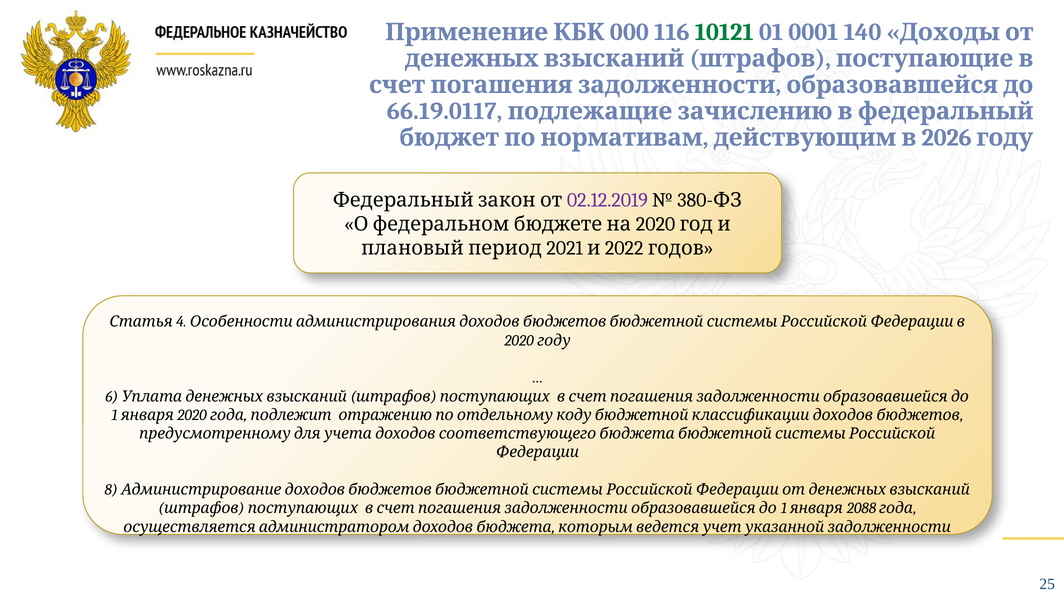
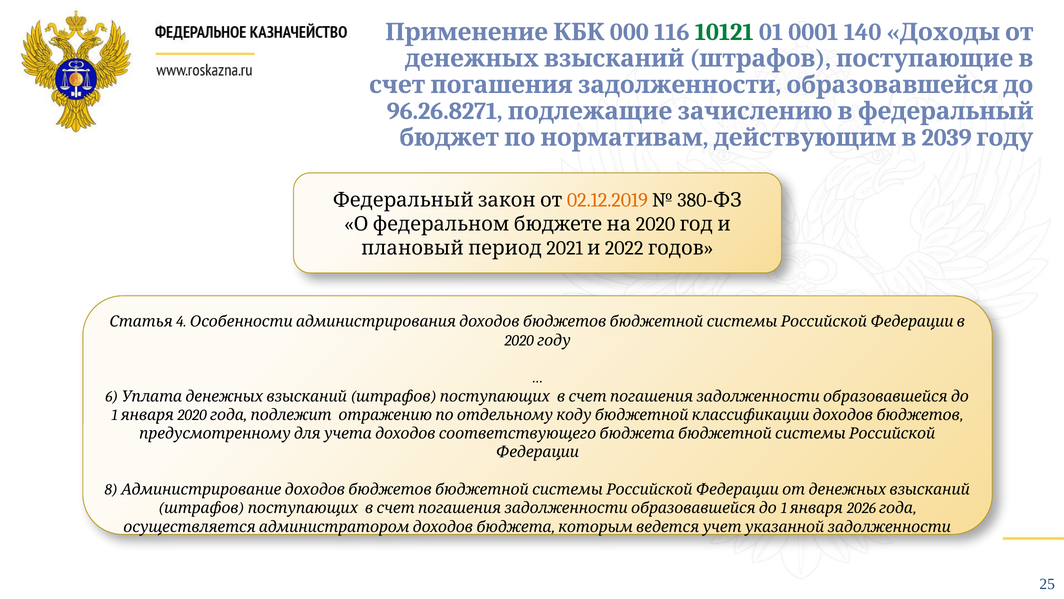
66.19.0117: 66.19.0117 -> 96.26.8271 (445, 111)
2026: 2026 -> 2039 (947, 137)
02.12.2019 colour: purple -> orange (607, 200)
2088: 2088 -> 2026 (861, 508)
